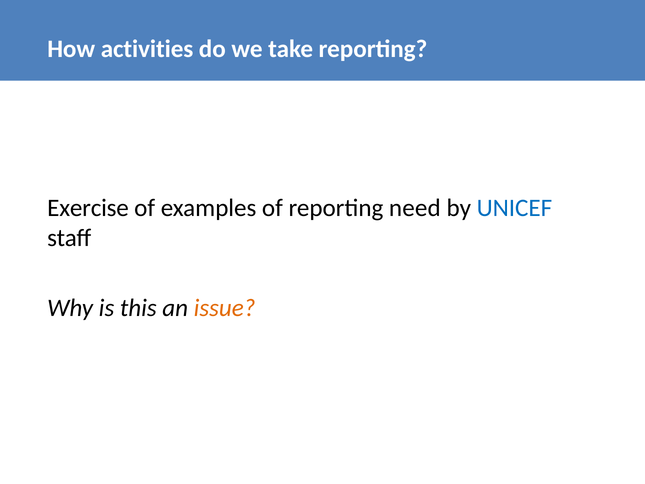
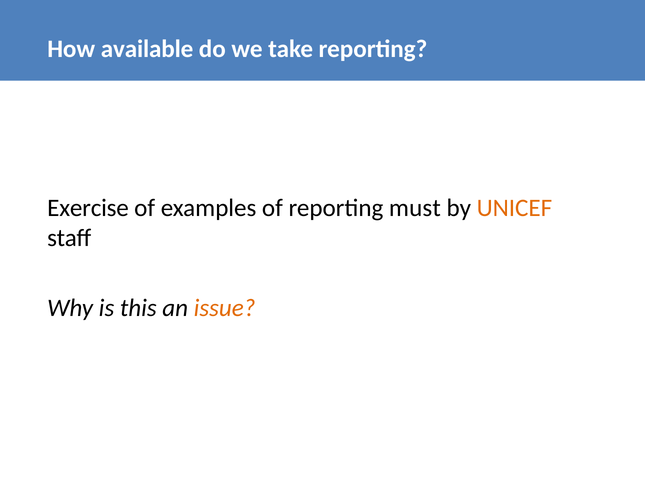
activities: activities -> available (147, 49)
need: need -> must (415, 208)
UNICEF colour: blue -> orange (514, 208)
